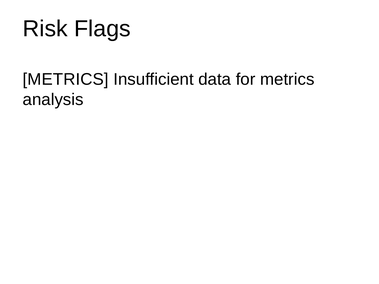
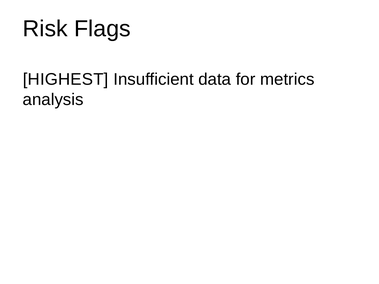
METRICS: METRICS -> HIGHEST (66, 79)
